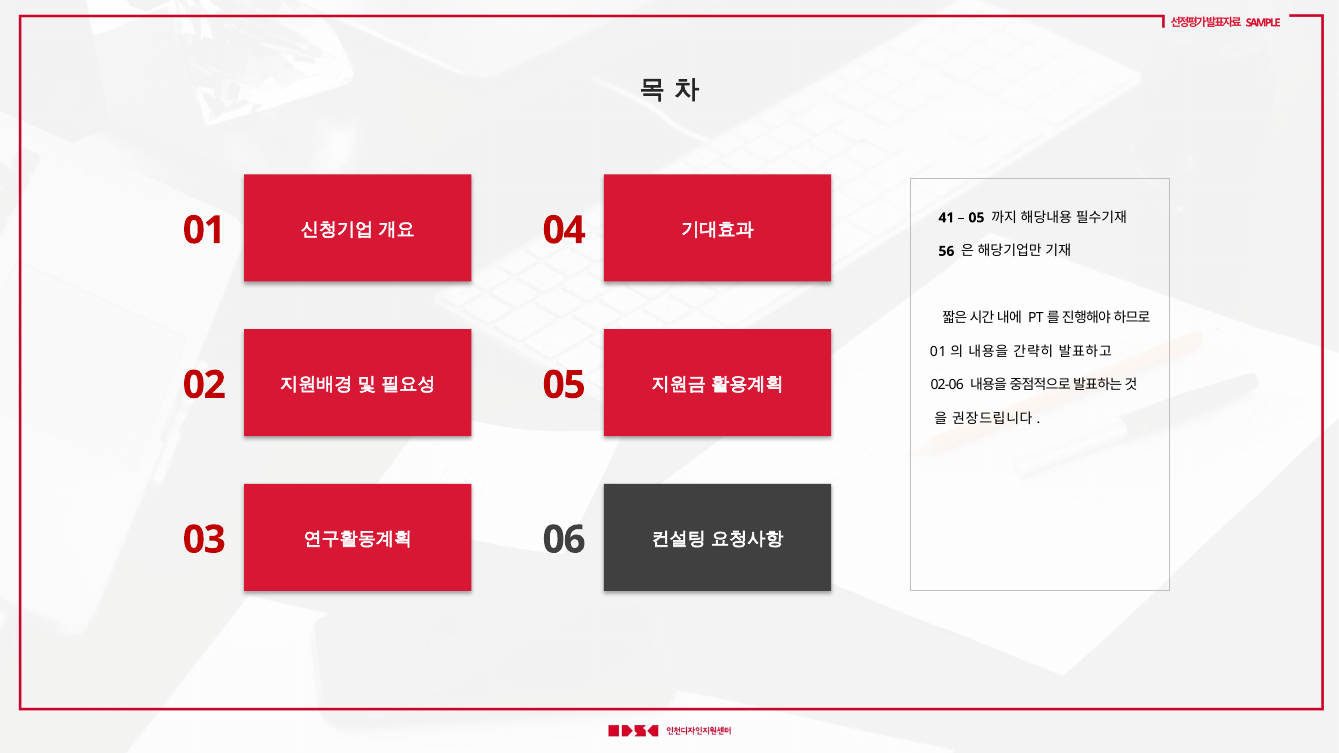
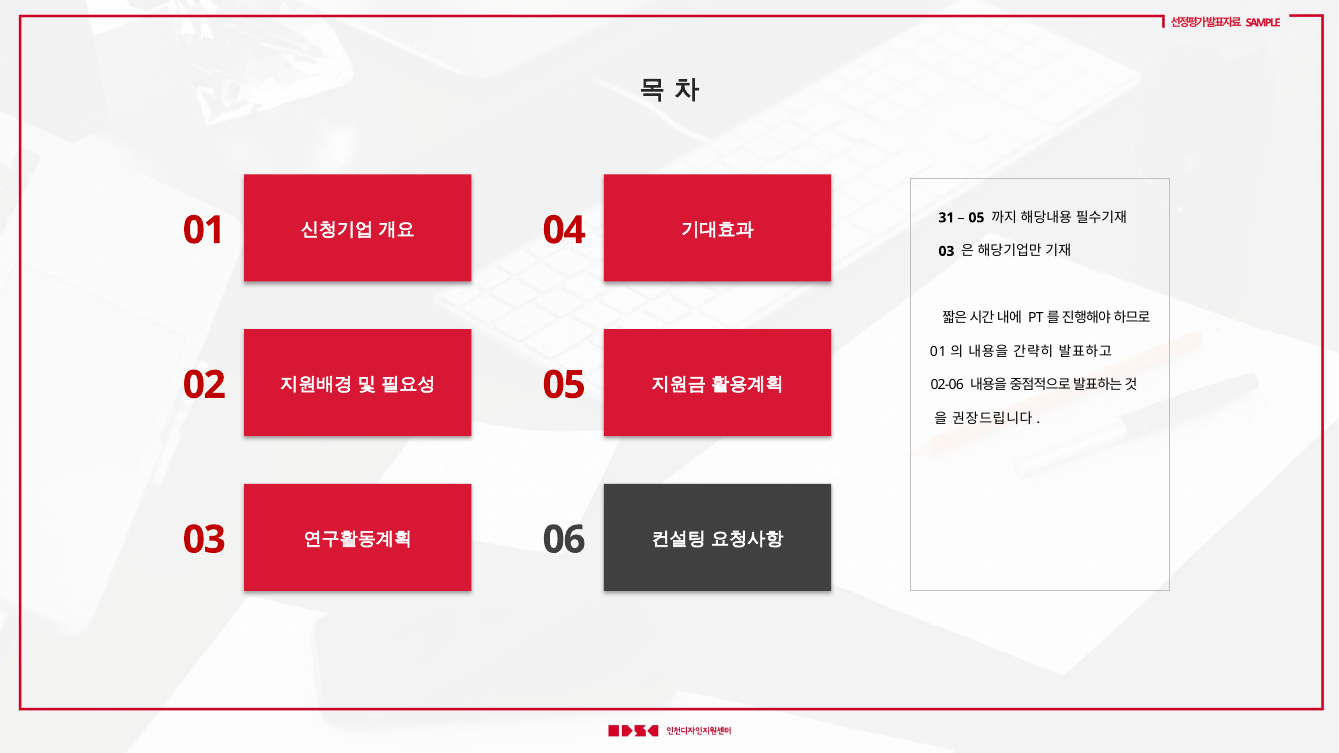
41: 41 -> 31 (946, 218)
56: 56 -> 03 (946, 251)
